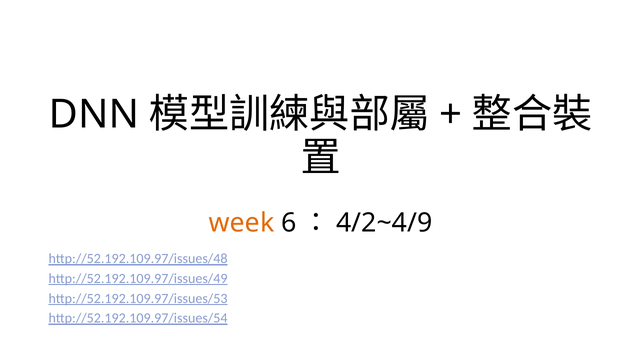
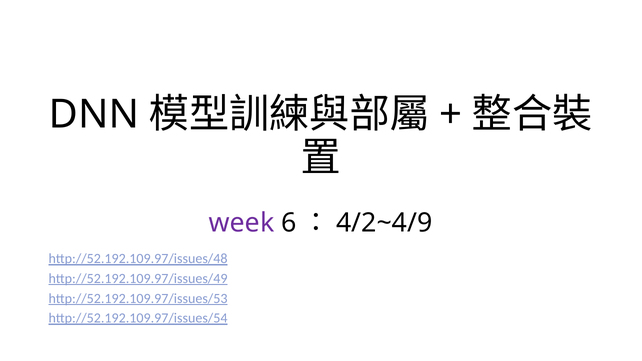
week colour: orange -> purple (242, 223)
